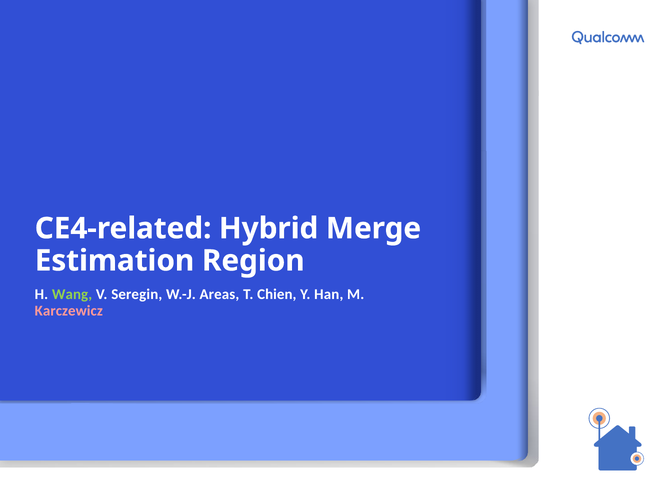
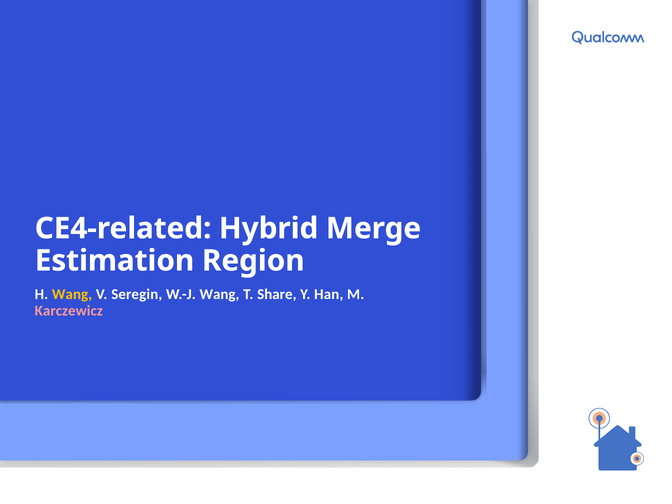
Wang colour: light green -> yellow (72, 295)
W.-J Areas: Areas -> Wang (219, 295)
Chien: Chien -> Share (277, 295)
